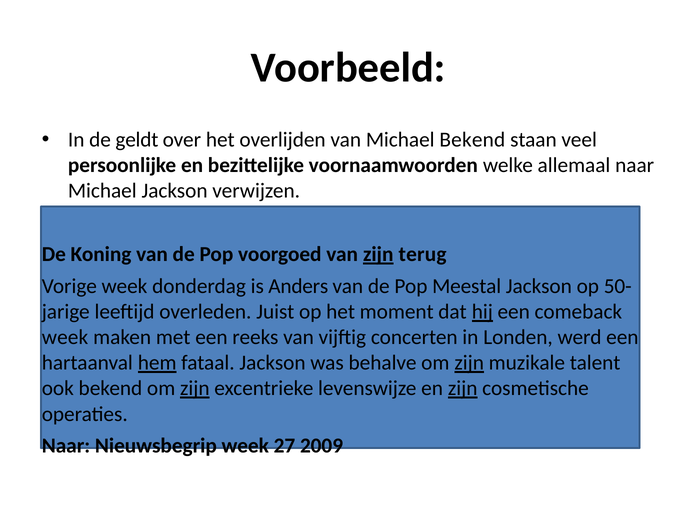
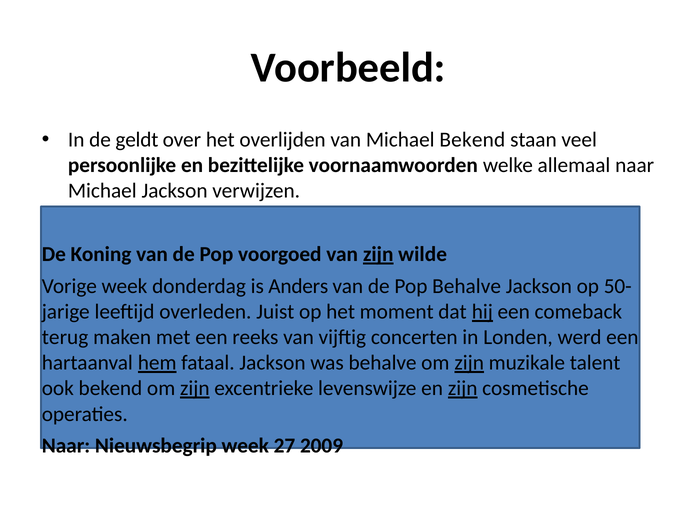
terug: terug -> wilde (423, 254)
Pop Meestal: Meestal -> Behalve (467, 286)
week: week -> terug (65, 337)
